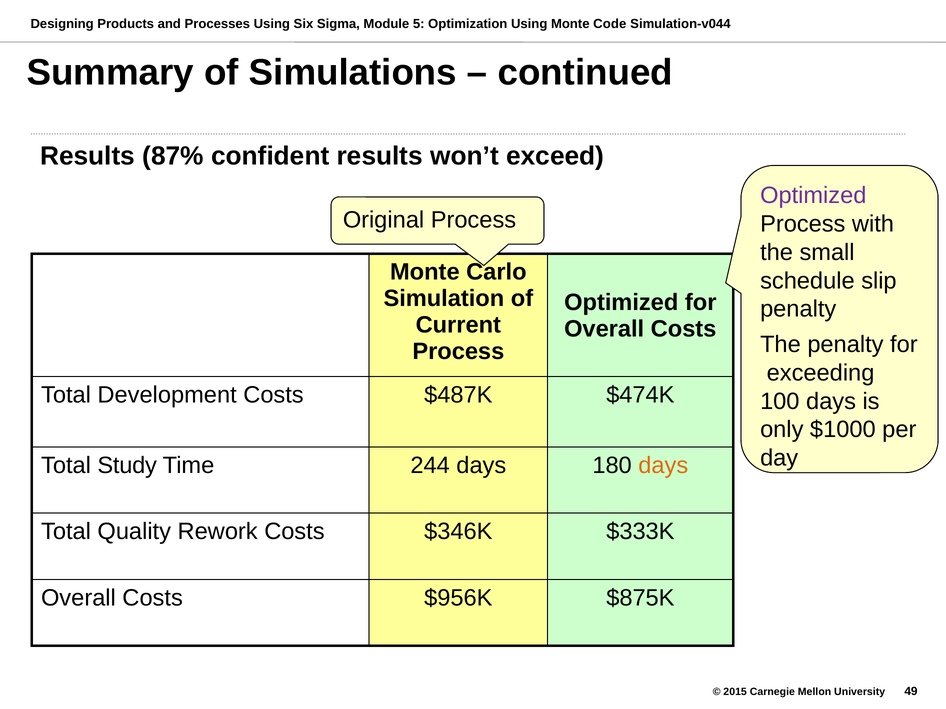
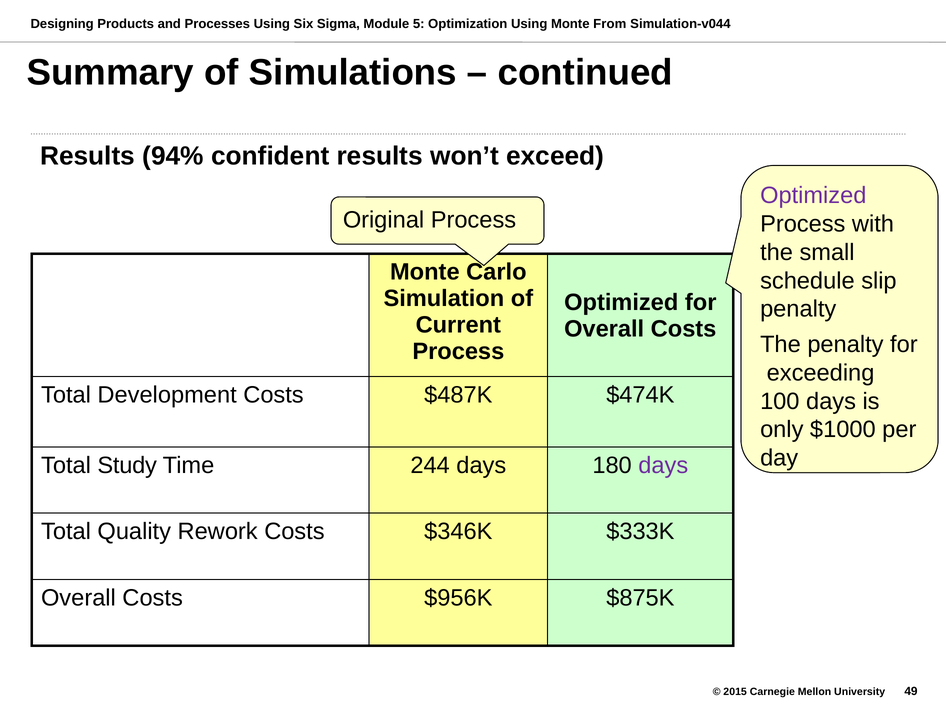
Code: Code -> From (610, 24)
87%: 87% -> 94% (173, 156)
days colour: orange -> purple (663, 466)
